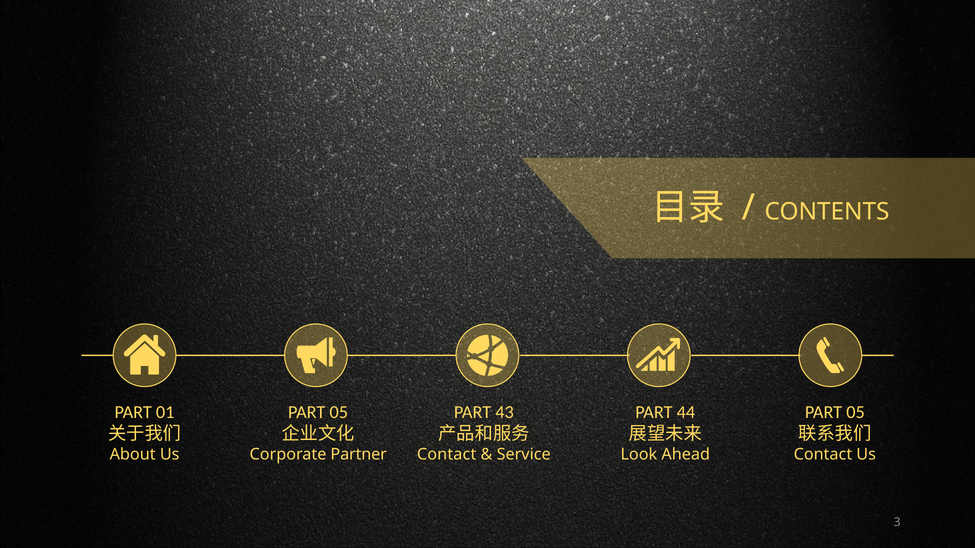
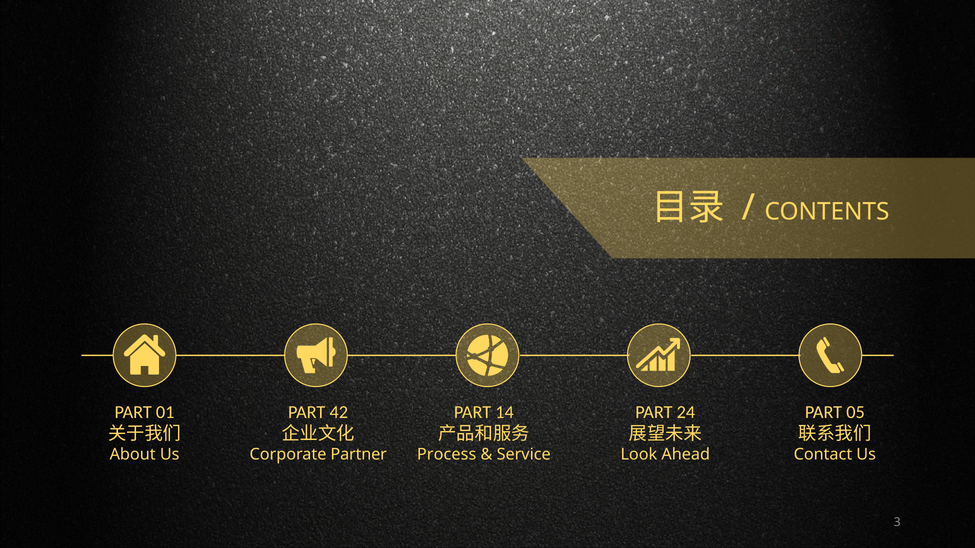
05: 05 -> 42 (339, 412)
43: 43 -> 14 (505, 412)
44: 44 -> 24 (686, 412)
Contact: Contact -> Process (447, 455)
